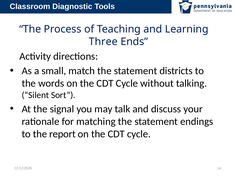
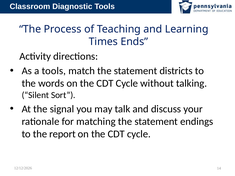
Three: Three -> Times (103, 42)
a small: small -> tools (54, 71)
